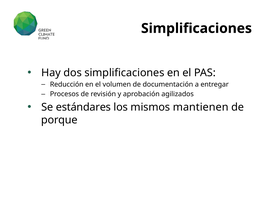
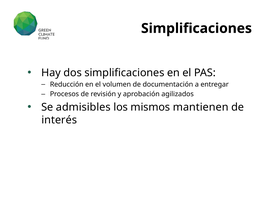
estándares: estándares -> admisibles (83, 107)
porque: porque -> interés (59, 120)
